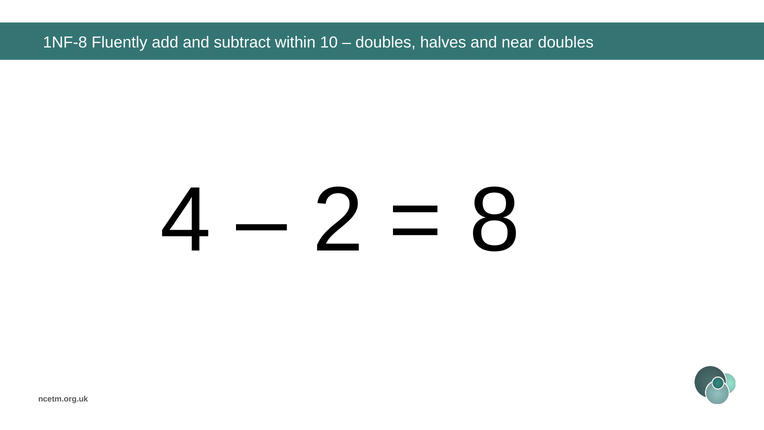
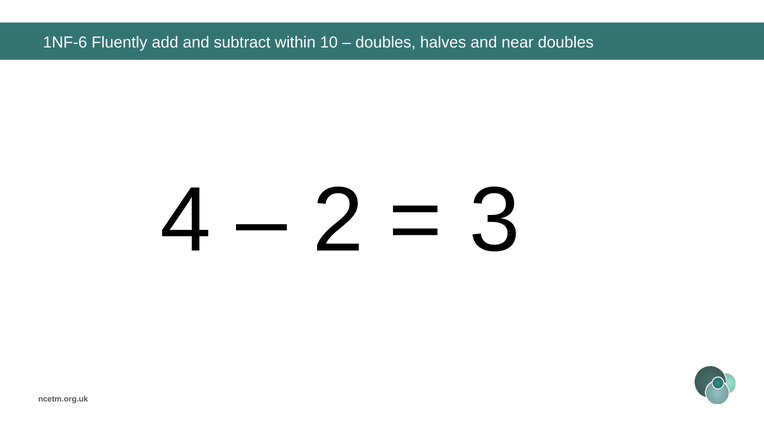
1NF-8: 1NF-8 -> 1NF-6 (65, 43)
8: 8 -> 3 (495, 221)
